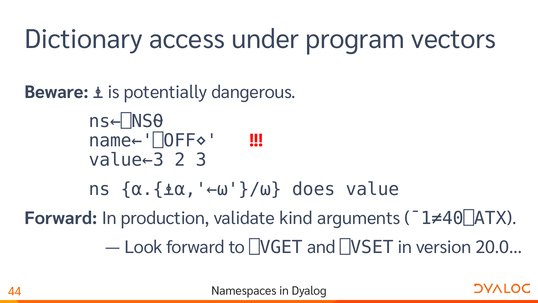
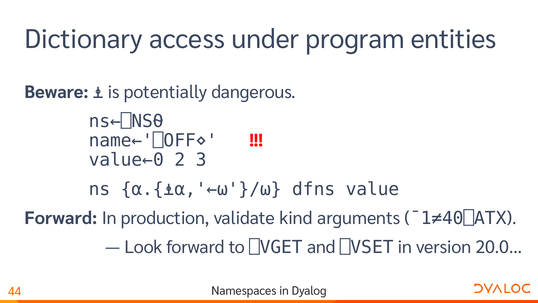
vectors: vectors -> entities (454, 39)
value←3: value←3 -> value←0 (126, 160)
does: does -> dfns (314, 189)
